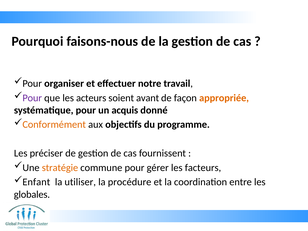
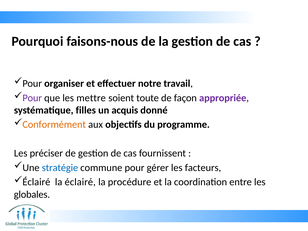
acteurs: acteurs -> mettre (91, 98)
avant: avant -> toute (148, 98)
appropriée colour: orange -> purple (224, 98)
systématique pour: pour -> filles (86, 110)
stratégie colour: orange -> blue (60, 168)
Enfant: Enfant -> Éclairé (36, 182)
la utiliser: utiliser -> éclairé (80, 182)
